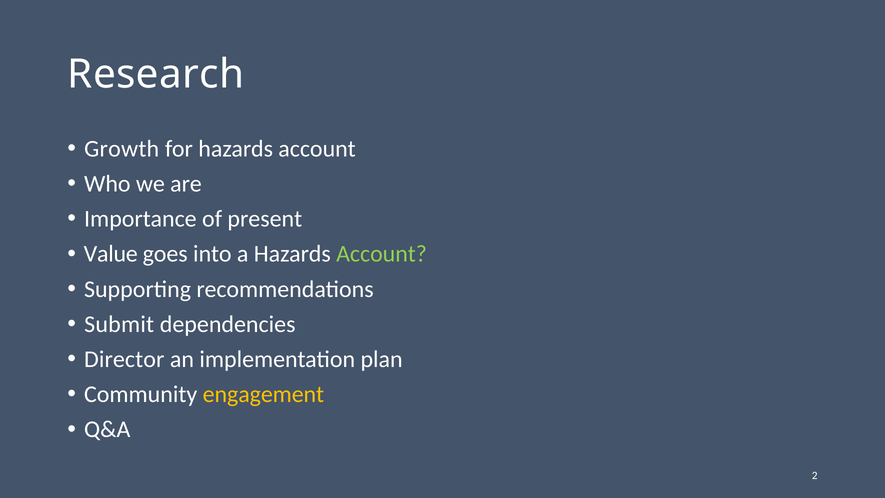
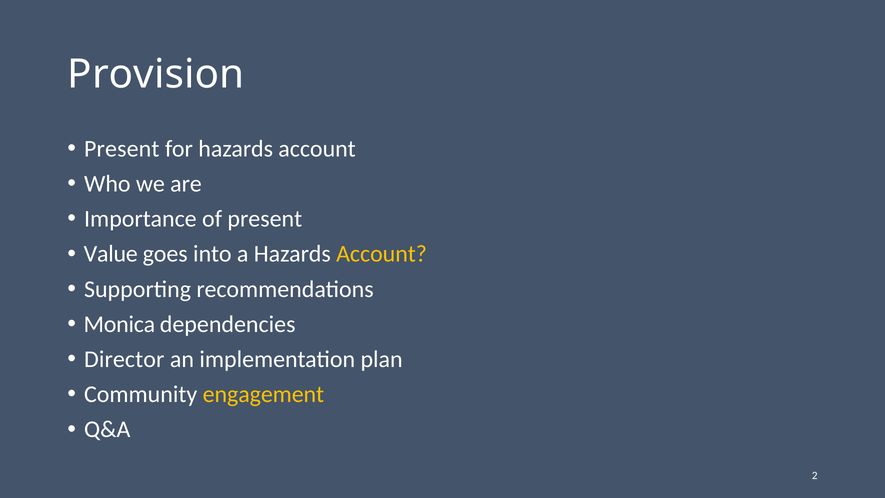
Research: Research -> Provision (156, 74)
Growth: Growth -> Present (122, 149)
Account colour: light green -> yellow (382, 254)
Submit: Submit -> Monica (119, 324)
